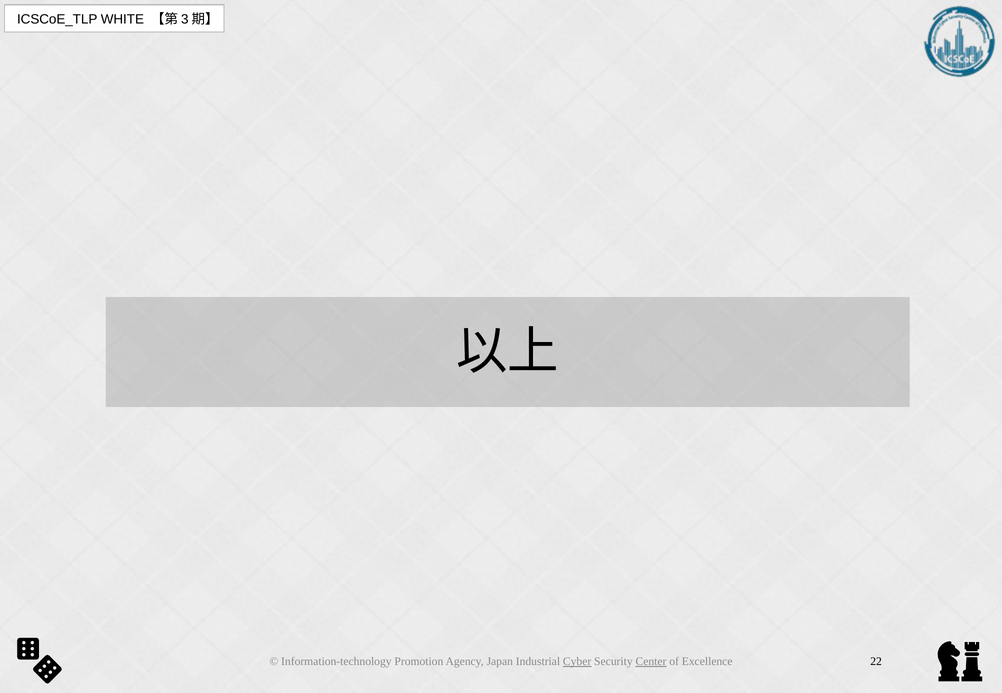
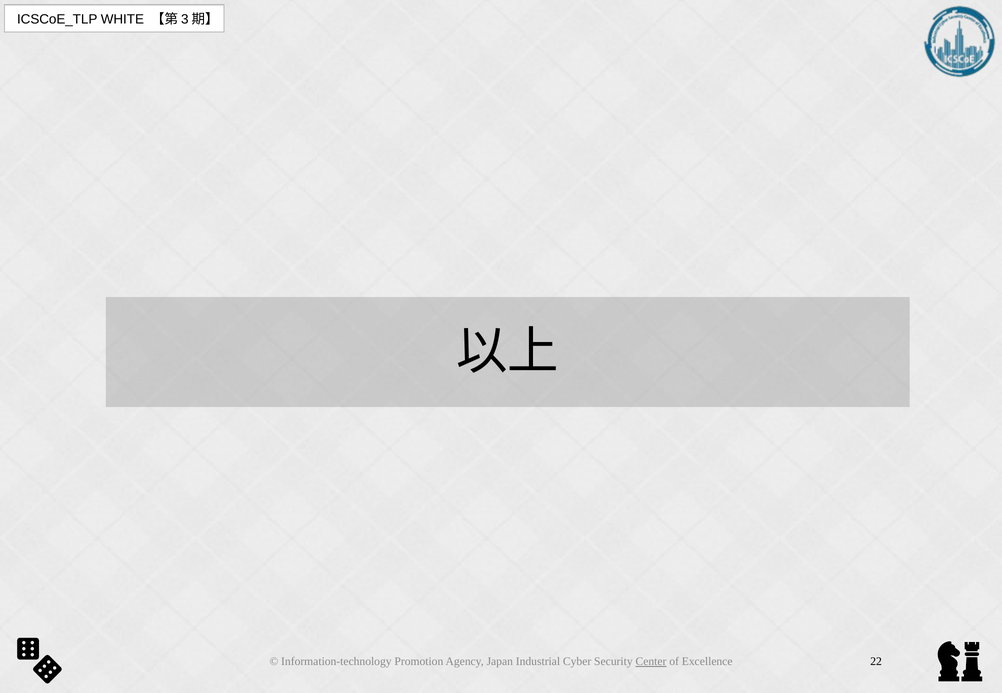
Cyber underline: present -> none (577, 662)
